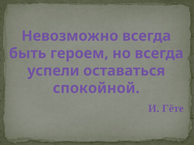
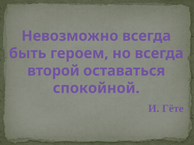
успели: успели -> второй (53, 71)
